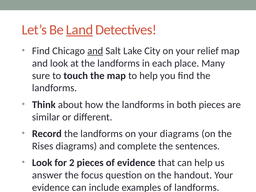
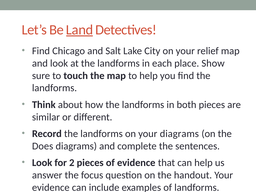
and underline: present -> none (95, 51)
Many: Many -> Show (213, 63)
Rises: Rises -> Does (43, 146)
